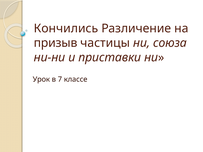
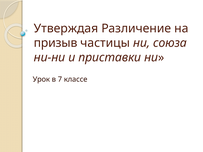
Кончились: Кончились -> Утверждая (66, 29)
